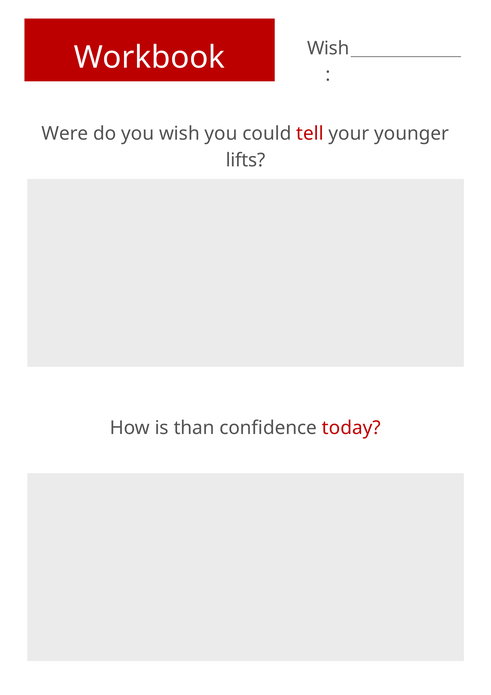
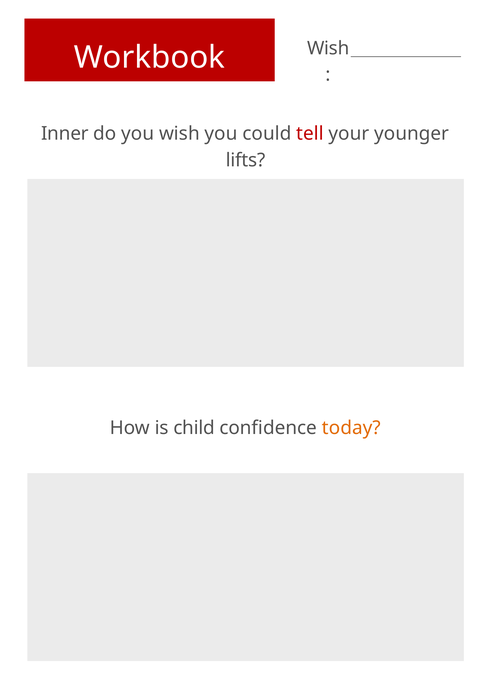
Were: Were -> Inner (65, 134)
than: than -> child (194, 428)
today colour: red -> orange (351, 428)
